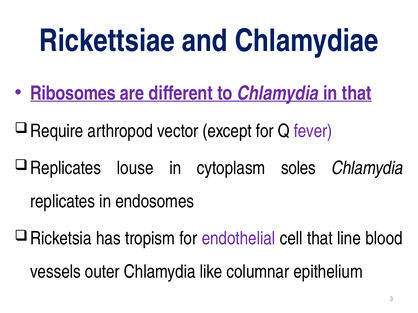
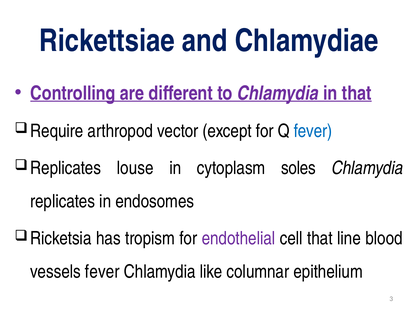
Ribosomes: Ribosomes -> Controlling (73, 93)
fever colour: purple -> blue (313, 131)
vessels outer: outer -> fever (102, 272)
